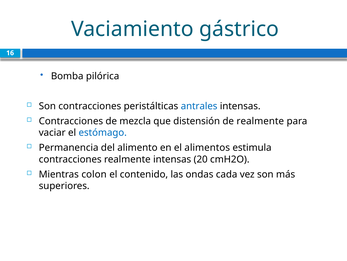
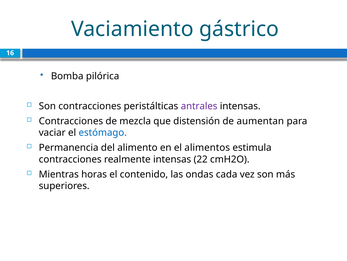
antrales colour: blue -> purple (199, 106)
de realmente: realmente -> aumentan (260, 121)
20: 20 -> 22 (201, 159)
colon: colon -> horas (94, 174)
